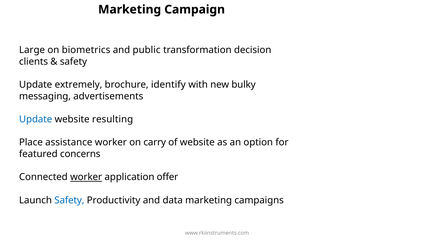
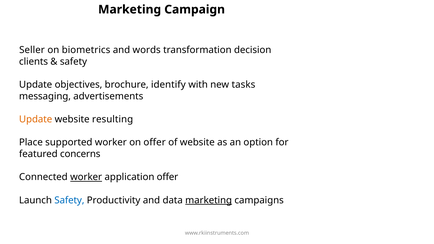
Large: Large -> Seller (32, 50)
public: public -> words (147, 50)
extremely: extremely -> objectives (78, 85)
bulky: bulky -> tasks (243, 85)
Update colour: blue -> orange (36, 119)
assistance: assistance -> supported (69, 143)
on carry: carry -> offer (155, 143)
marketing underline: none -> present (209, 200)
